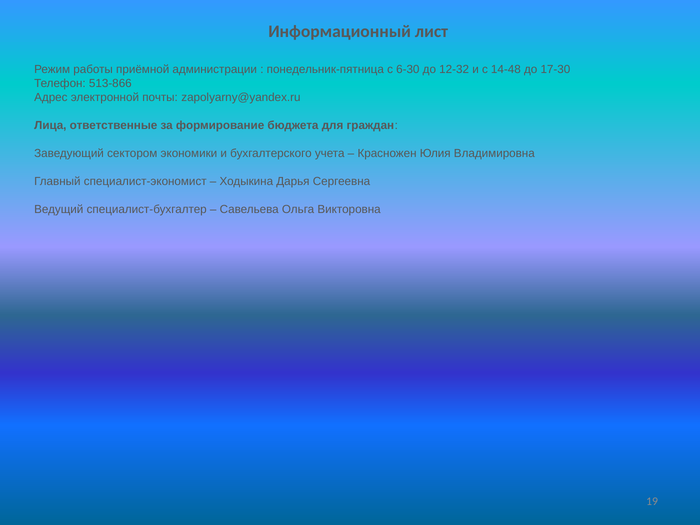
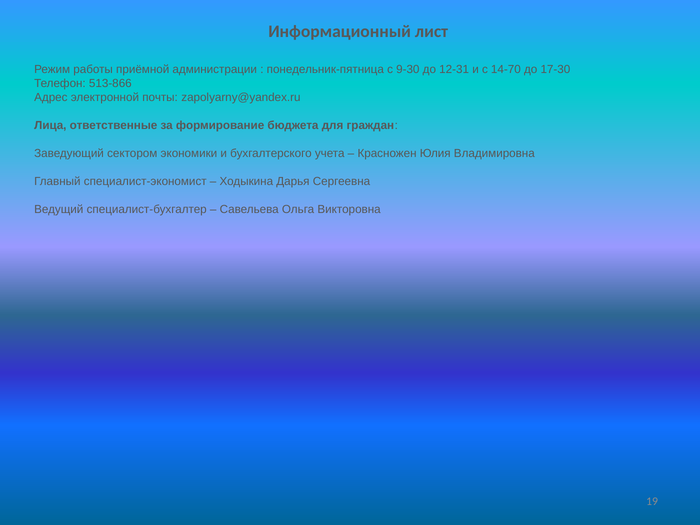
6-30: 6-30 -> 9-30 (408, 70)
12-32: 12-32 -> 12-31 (454, 70)
14-48: 14-48 -> 14-70 (506, 70)
